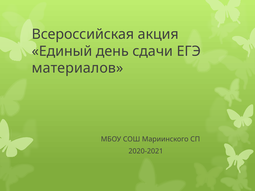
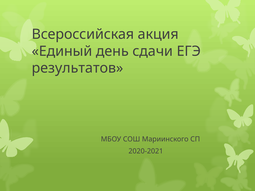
материалов: материалов -> результатов (78, 68)
